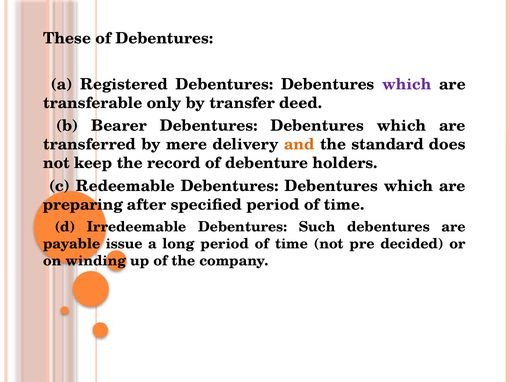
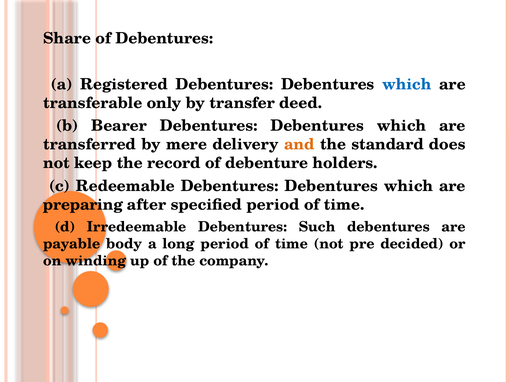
These: These -> Share (67, 38)
which colour: purple -> blue (407, 84)
issue: issue -> body (124, 244)
